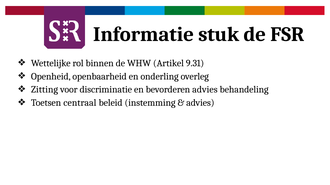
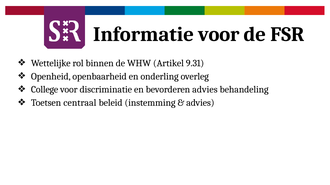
Informatie stuk: stuk -> voor (219, 34)
Zitting: Zitting -> College (45, 90)
